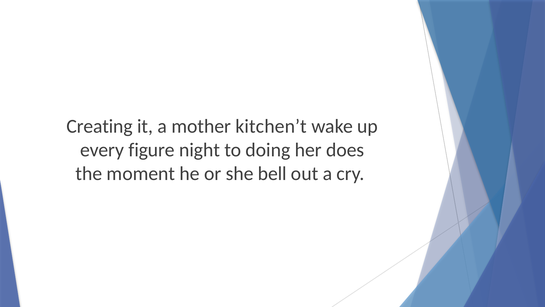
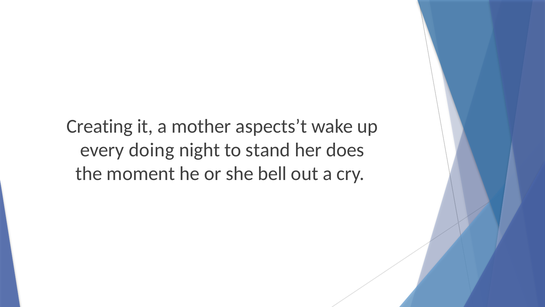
kitchen’t: kitchen’t -> aspects’t (271, 126)
figure: figure -> doing (151, 150)
doing: doing -> stand (268, 150)
